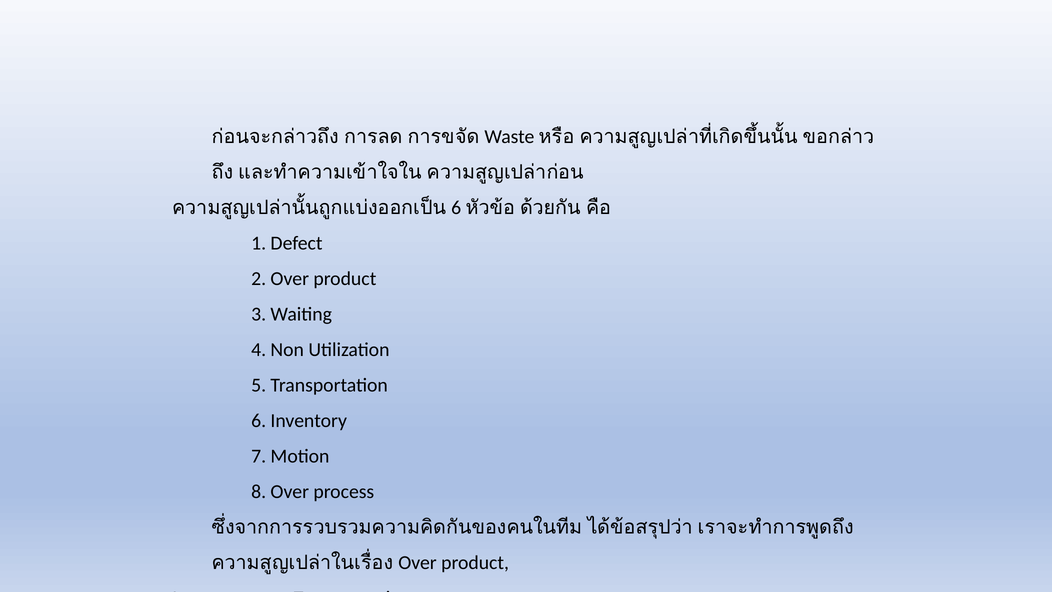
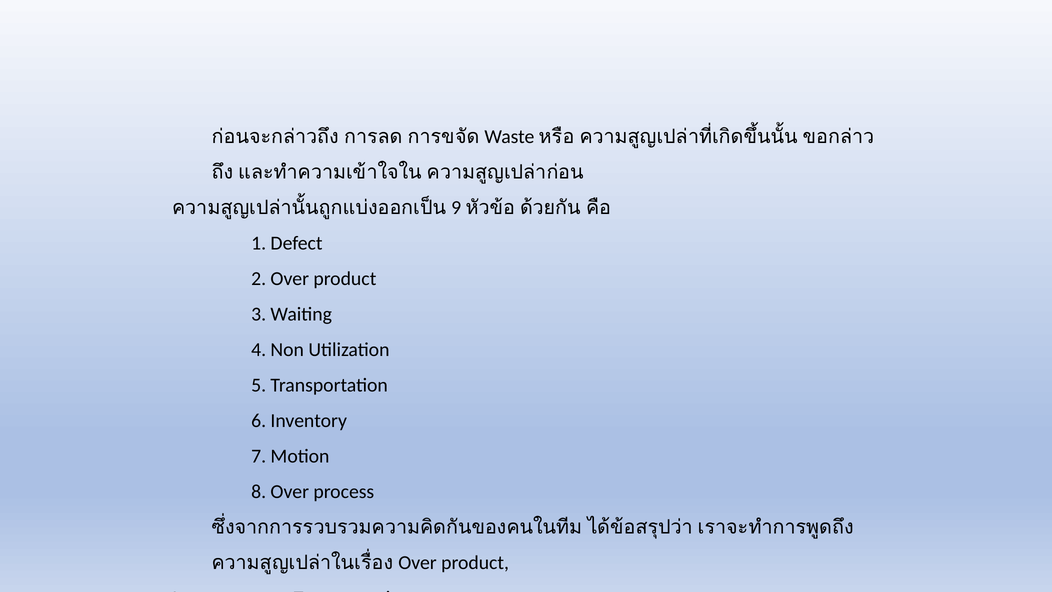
6: 6 -> 9 (456, 208)
